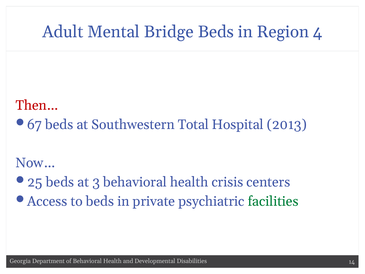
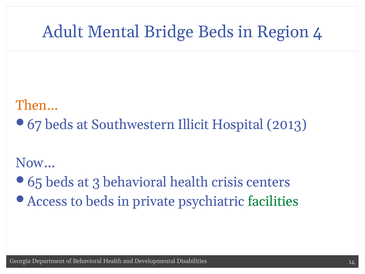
Then… colour: red -> orange (37, 105)
Total: Total -> Illicit (193, 124)
25: 25 -> 65 (35, 182)
